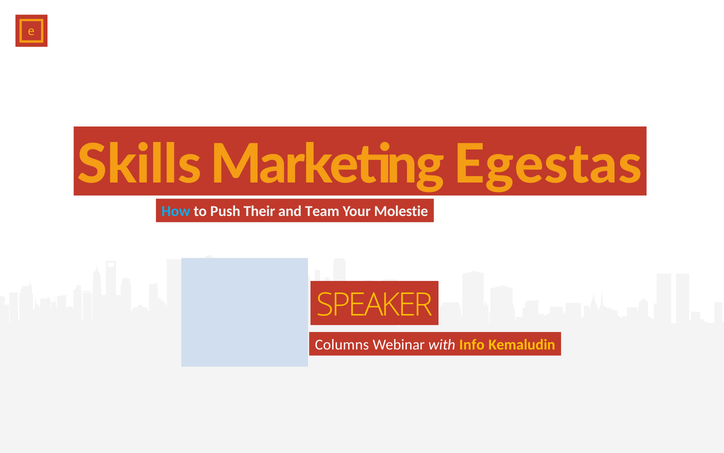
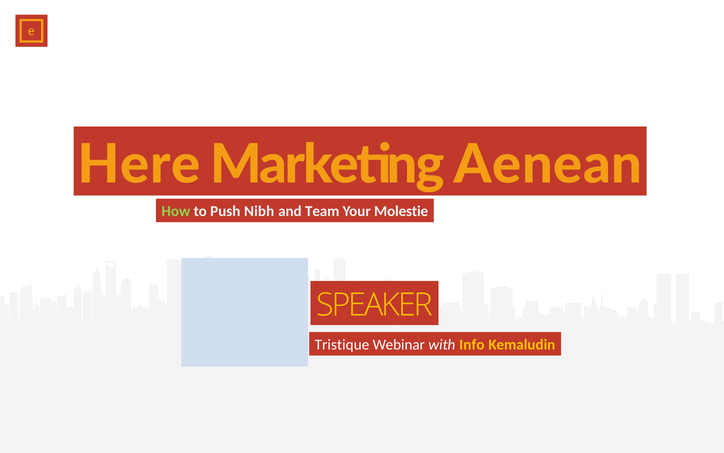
Skills: Skills -> Here (139, 165)
Egestas: Egestas -> Aenean (548, 165)
How colour: light blue -> light green (176, 211)
Their: Their -> Nibh (259, 211)
Columns: Columns -> Tristique (342, 345)
